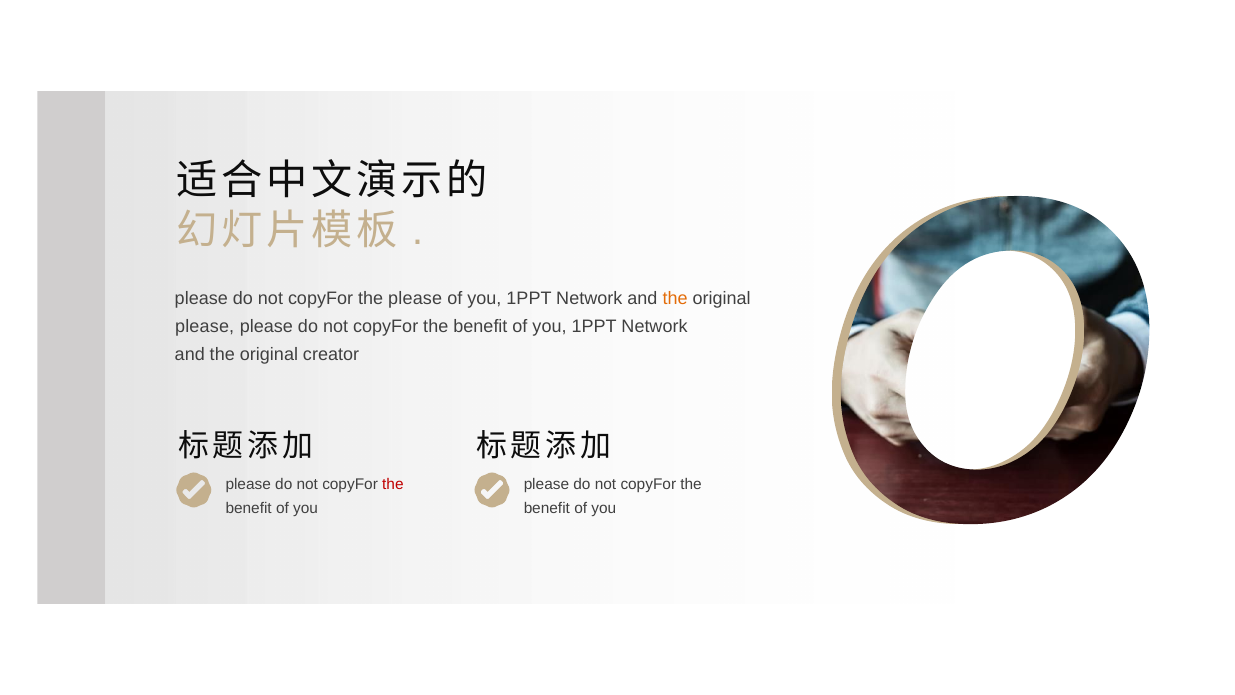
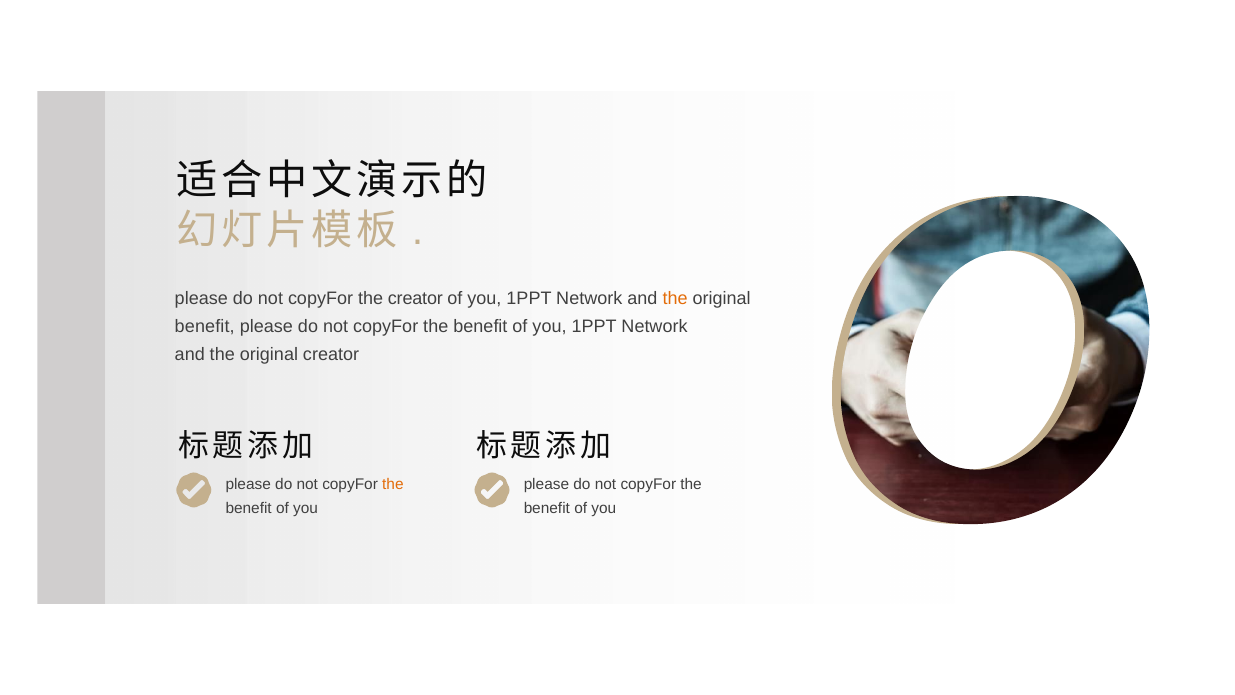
the please: please -> creator (415, 298)
please: please -> benefit (205, 326)
the colour: red -> orange (393, 484)
